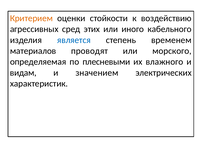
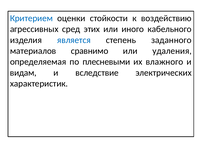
Критерием colour: orange -> blue (31, 18)
временем: временем -> заданного (171, 40)
проводят: проводят -> сравнимо (90, 51)
морского: морского -> удаления (172, 51)
значением: значением -> вследствие (97, 73)
